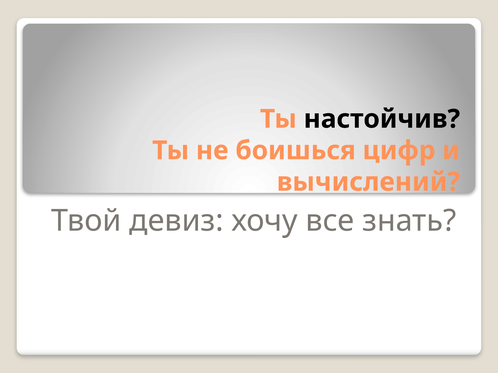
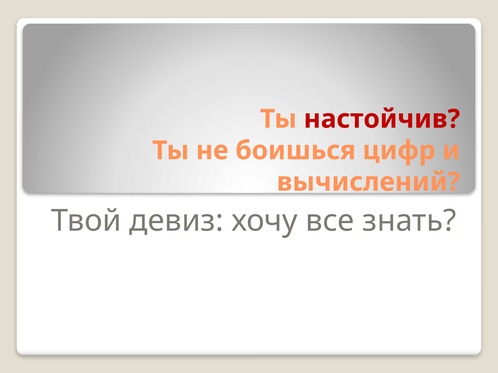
настойчив colour: black -> red (382, 119)
